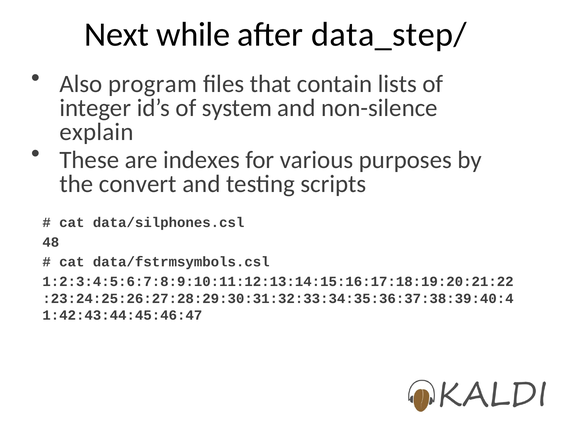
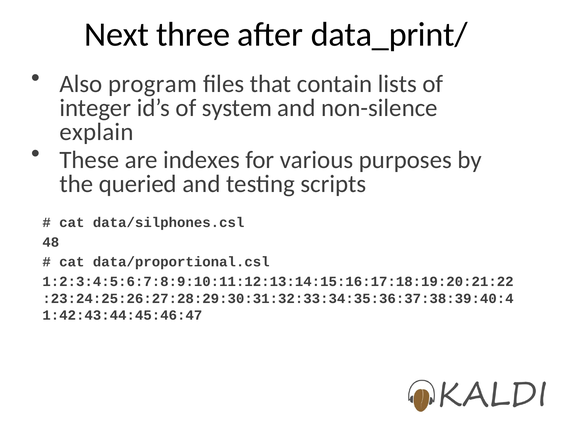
while: while -> three (193, 35)
data_step/: data_step/ -> data_print/ (389, 35)
convert: convert -> queried (138, 184)
data/fstrmsymbols.csl: data/fstrmsymbols.csl -> data/proportional.csl (181, 262)
